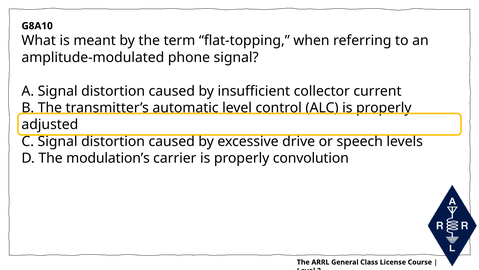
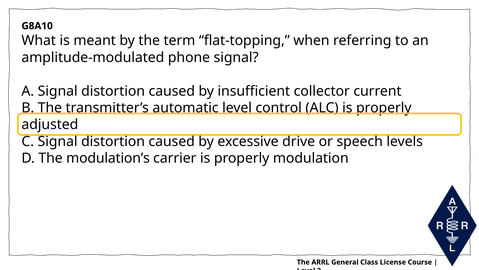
convolution: convolution -> modulation (311, 158)
